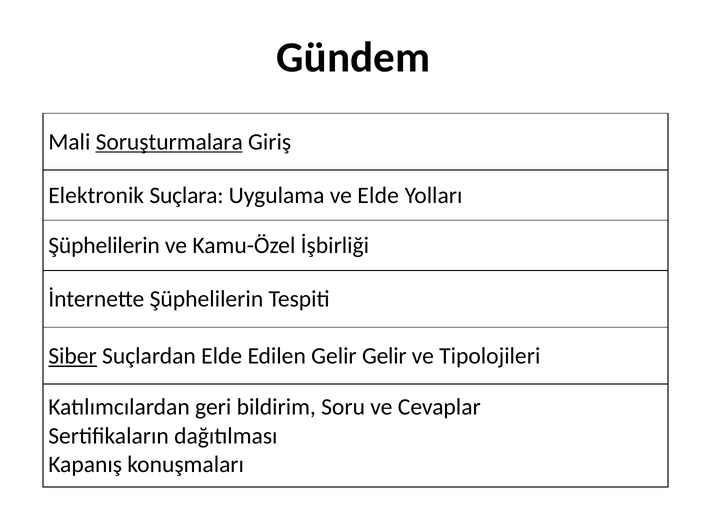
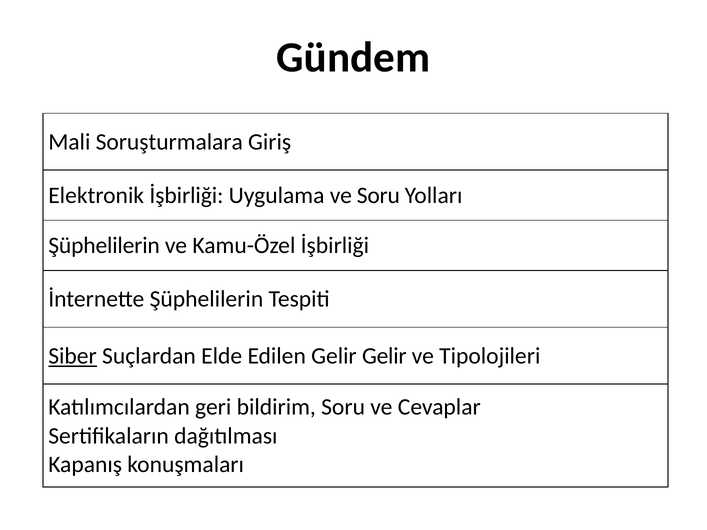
Soruşturmalara underline: present -> none (169, 142)
Elektronik Suçlara: Suçlara -> İşbirliği (186, 195)
ve Elde: Elde -> Soru (378, 195)
